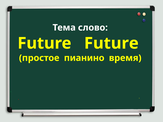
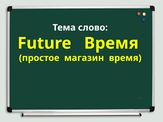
Future Future: Future -> Время (111, 43)
пианино: пианино -> магазин (84, 58)
